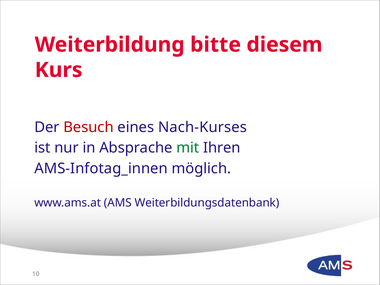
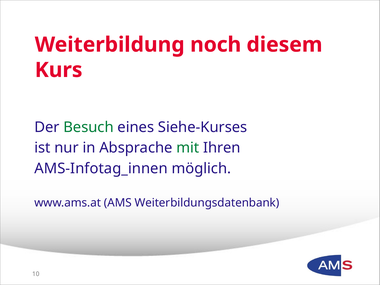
bitte: bitte -> noch (216, 45)
Besuch colour: red -> green (89, 127)
Nach-Kurses: Nach-Kurses -> Siehe-Kurses (203, 127)
